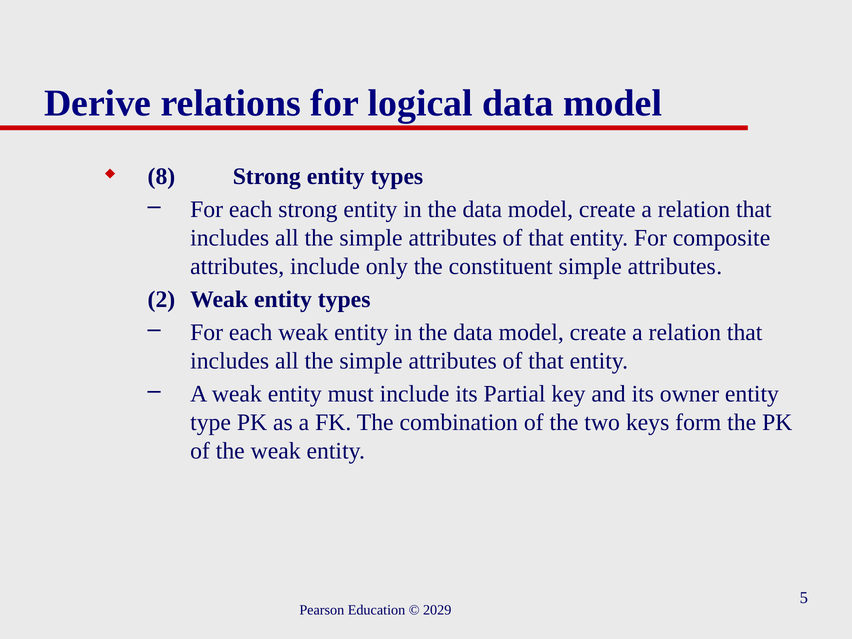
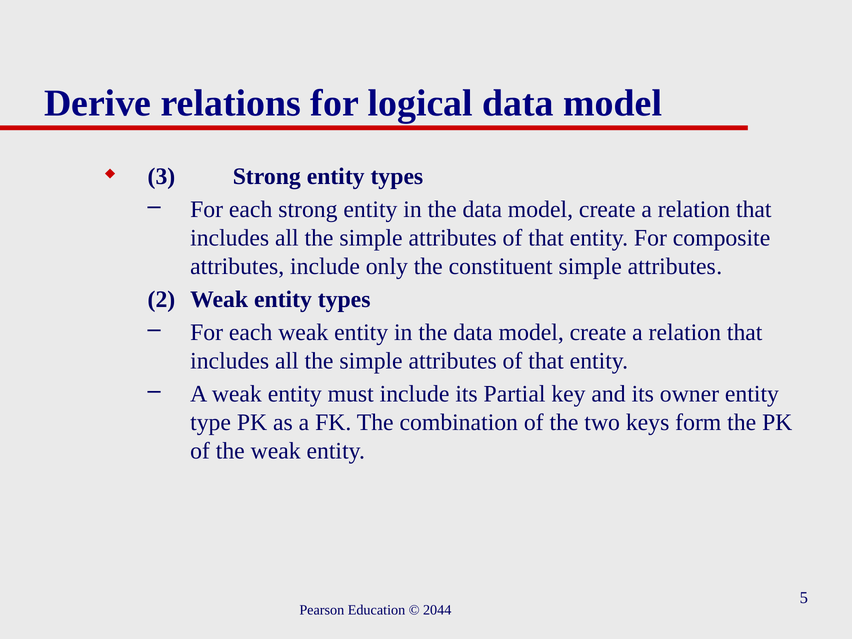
8: 8 -> 3 (161, 176)
2029: 2029 -> 2044 (437, 610)
